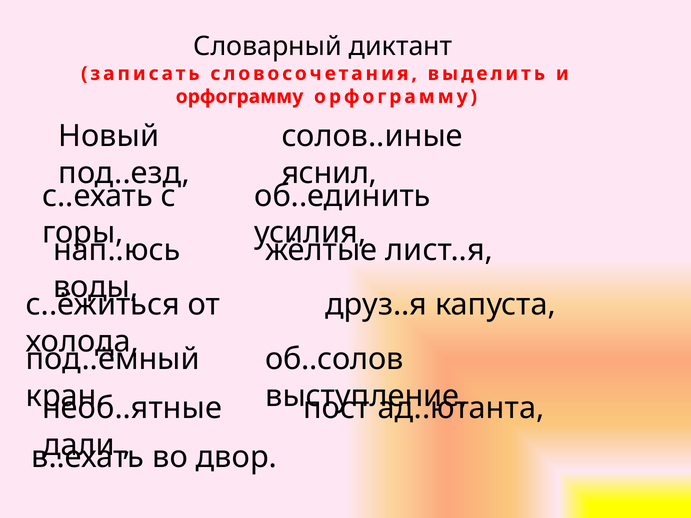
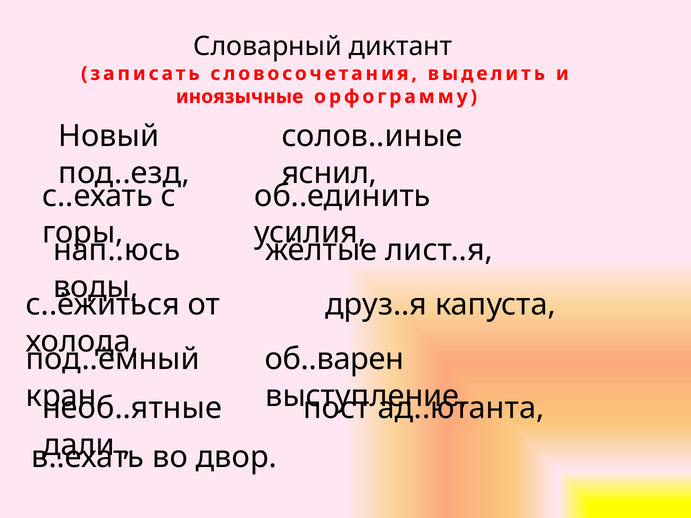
орфограмму: орфограмму -> иноязычные (240, 97)
об..солов: об..солов -> об..варен (334, 359)
